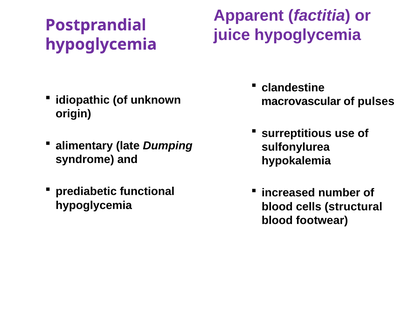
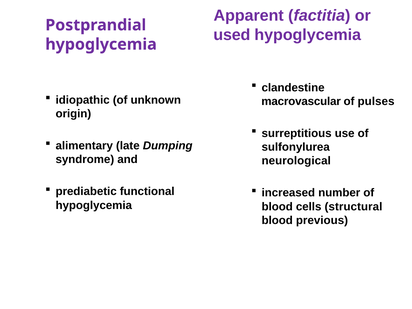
juice: juice -> used (232, 35)
hypokalemia: hypokalemia -> neurological (296, 161)
footwear: footwear -> previous (322, 220)
